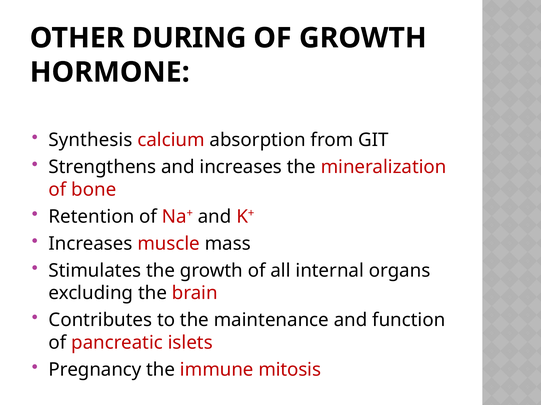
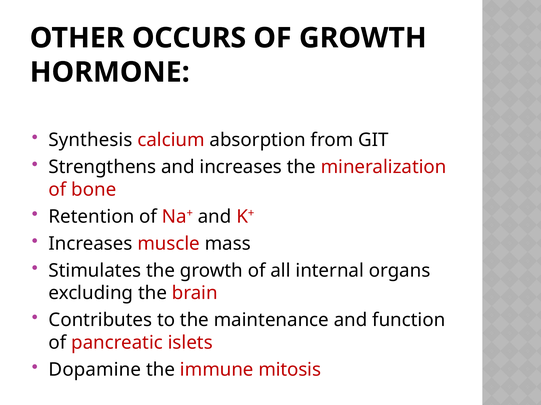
DURING: DURING -> OCCURS (189, 38)
Pregnancy: Pregnancy -> Dopamine (95, 370)
